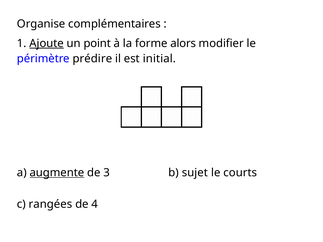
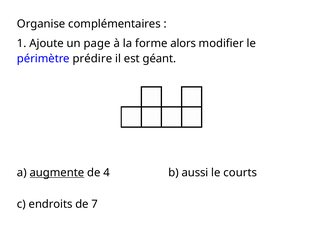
Ajoute underline: present -> none (47, 43)
point: point -> page (97, 43)
initial: initial -> géant (159, 59)
3: 3 -> 4 (107, 173)
sujet: sujet -> aussi (195, 173)
rangées: rangées -> endroits (51, 204)
4: 4 -> 7 (95, 204)
